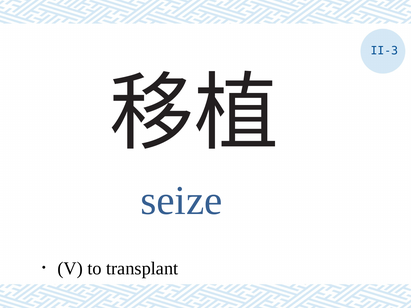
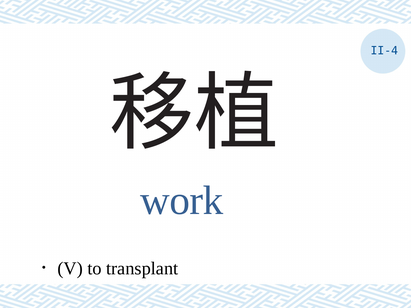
II-3: II-3 -> II-4 (384, 51)
seize: seize -> work (182, 201)
